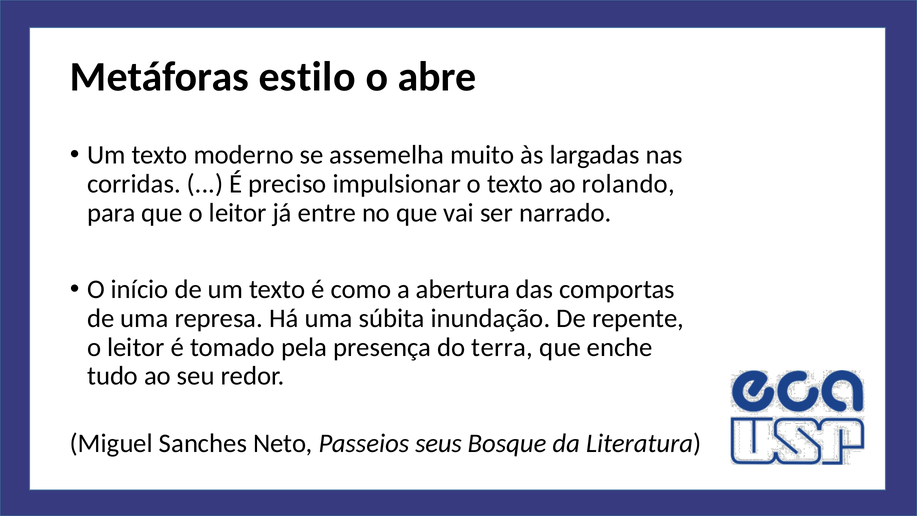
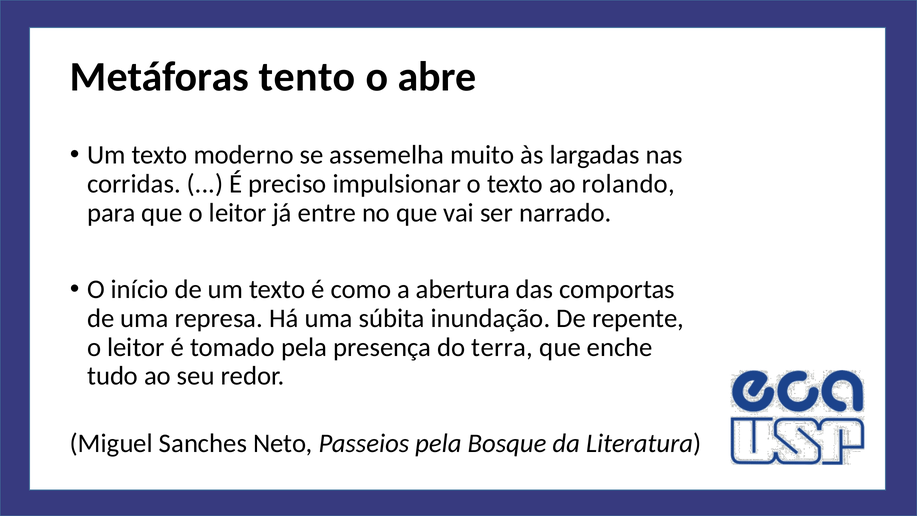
estilo: estilo -> tento (307, 77)
Passeios seus: seus -> pela (438, 443)
